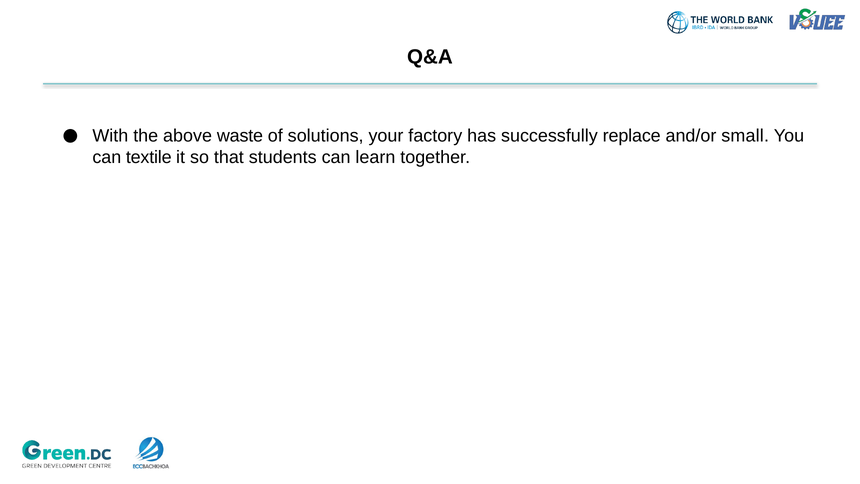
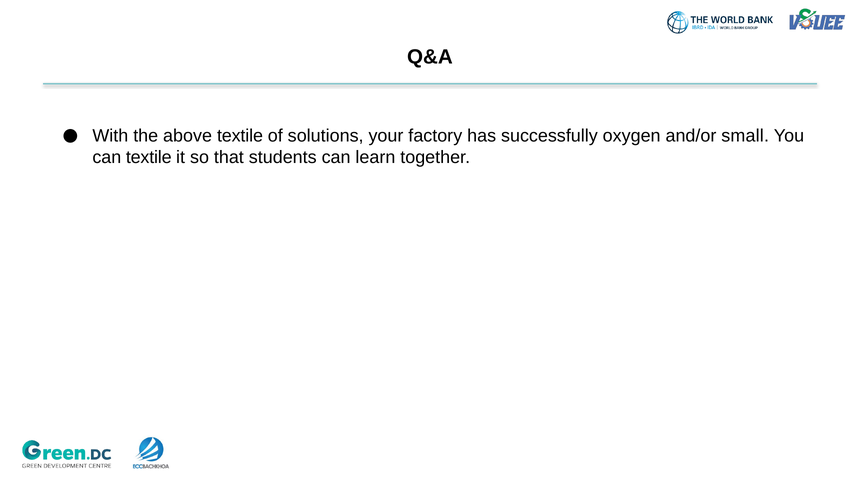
above waste: waste -> textile (240, 136)
replace: replace -> oxygen (632, 136)
